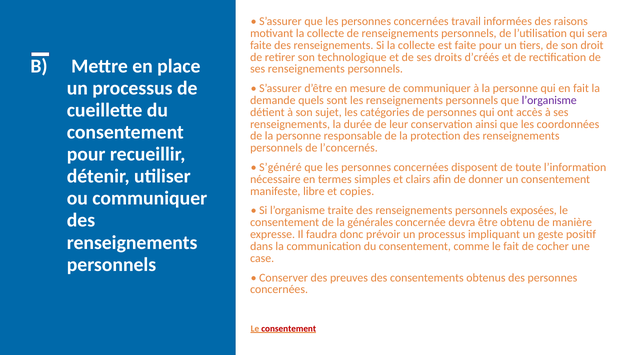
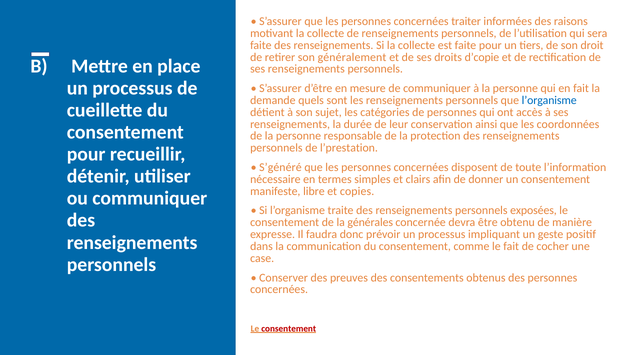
travail: travail -> traiter (466, 21)
technologique: technologique -> généralement (352, 57)
d’créés: d’créés -> d’copie (482, 57)
l’organisme colour: purple -> blue (549, 100)
l’concernés: l’concernés -> l’prestation (349, 148)
